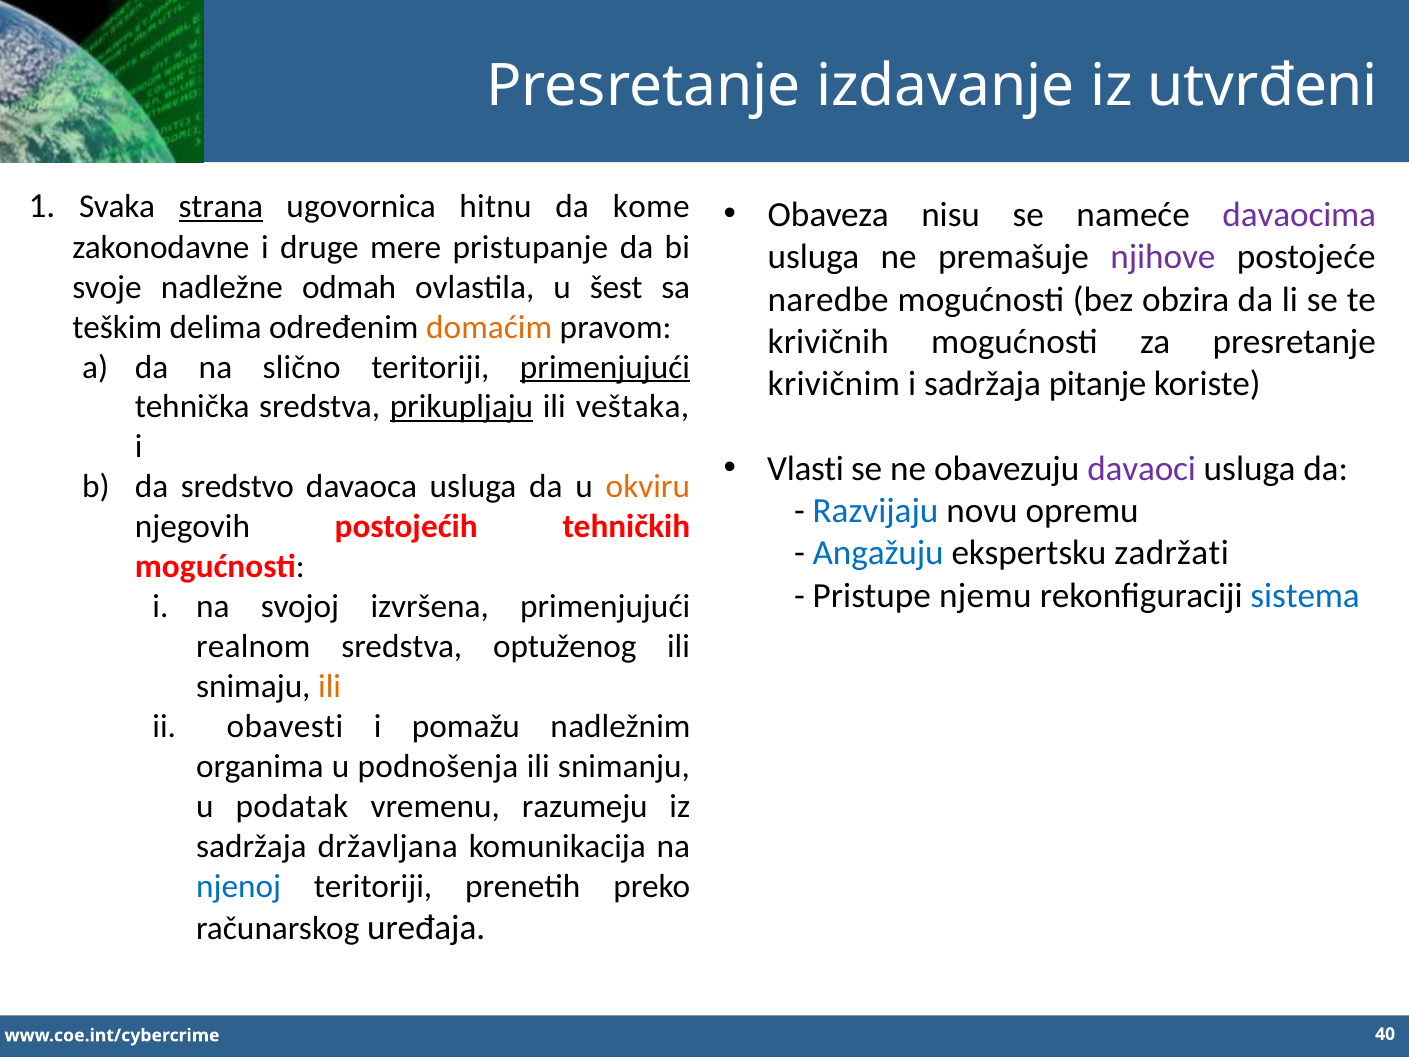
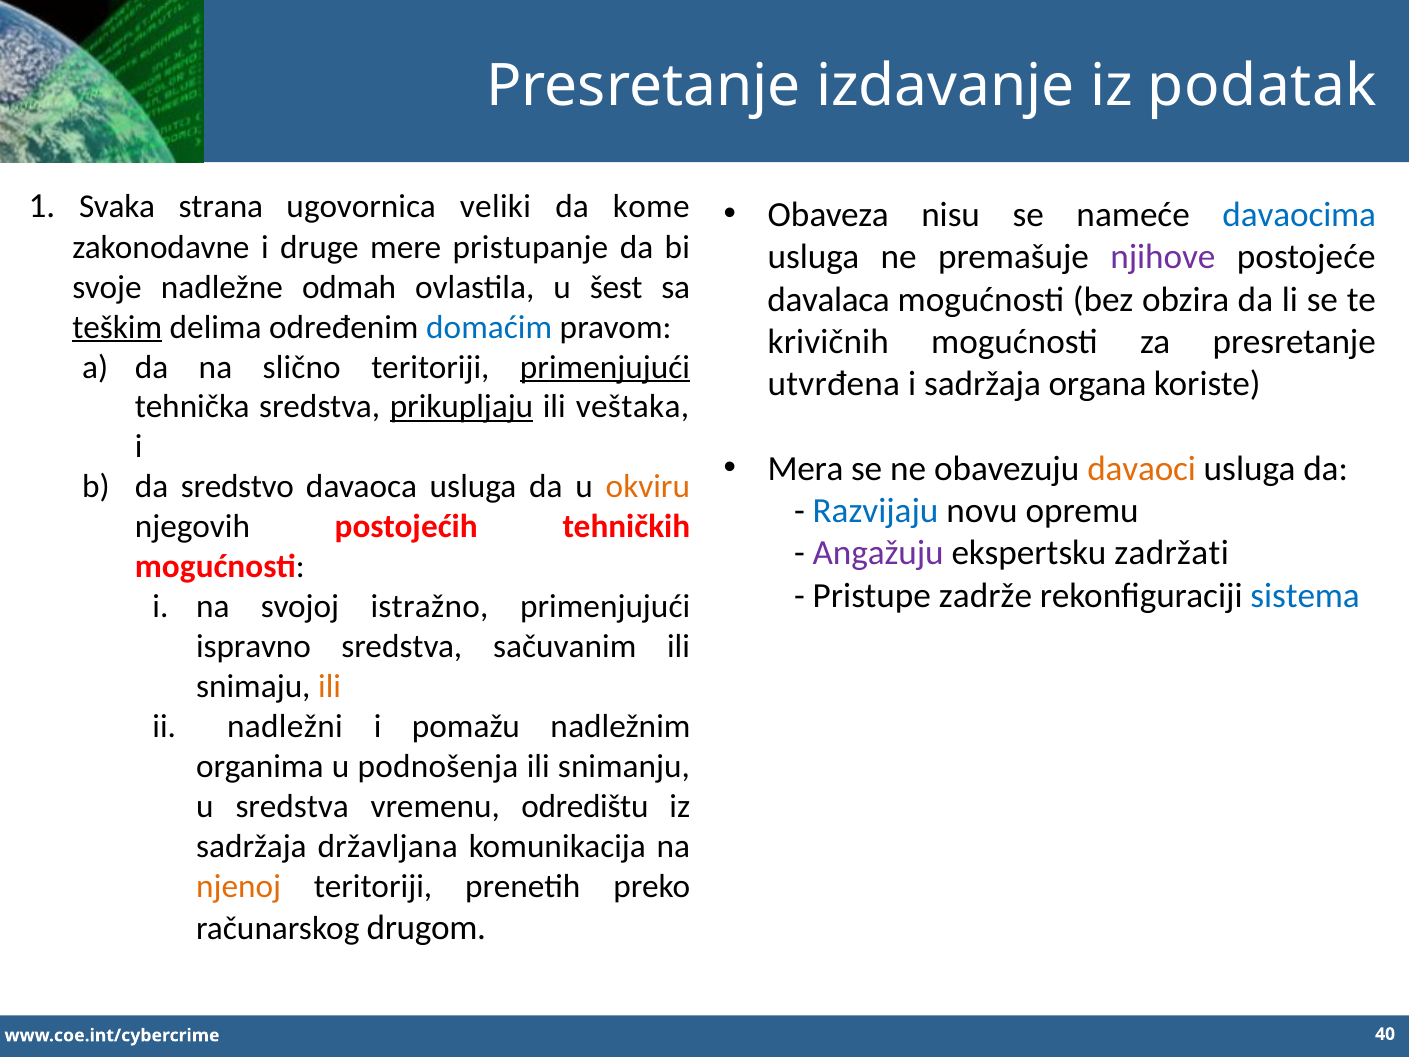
utvrđeni: utvrđeni -> podatak (1263, 86)
strana underline: present -> none (221, 207)
hitnu: hitnu -> veliki (495, 207)
davaocima colour: purple -> blue (1299, 215)
naredbe: naredbe -> davalaca (829, 299)
teškim underline: none -> present (117, 327)
domaćim colour: orange -> blue (489, 327)
krivičnim: krivičnim -> utvrđena (834, 384)
pitanje: pitanje -> organa (1098, 384)
Vlasti: Vlasti -> Mera (806, 468)
davaoci colour: purple -> orange (1142, 468)
Angažuju colour: blue -> purple (878, 553)
njemu: njemu -> zadrže (985, 595)
izvršena: izvršena -> istražno (430, 607)
realnom: realnom -> ispravno (253, 647)
optuženog: optuženog -> sačuvanim (565, 647)
obavesti: obavesti -> nadležni (285, 726)
u podatak: podatak -> sredstva (292, 806)
razumeju: razumeju -> odredištu (585, 806)
njenoj colour: blue -> orange (239, 886)
uređaja: uređaja -> drugom (426, 927)
